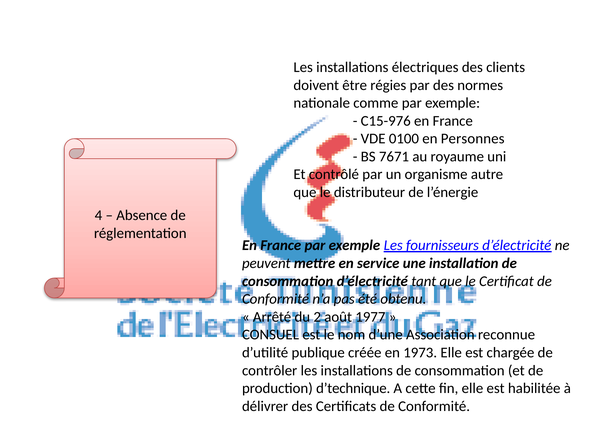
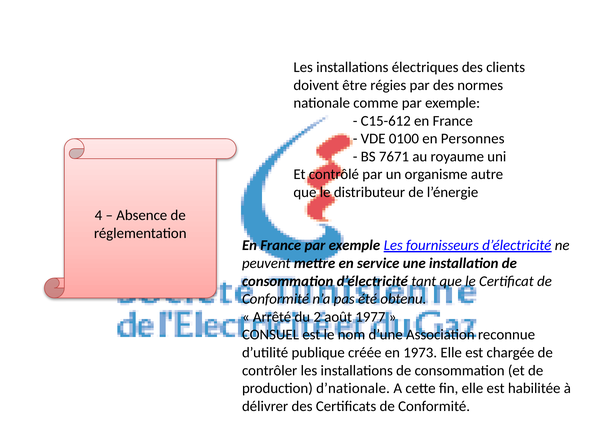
C15-976: C15-976 -> C15-612 (386, 121)
d’technique: d’technique -> d’nationale (353, 388)
